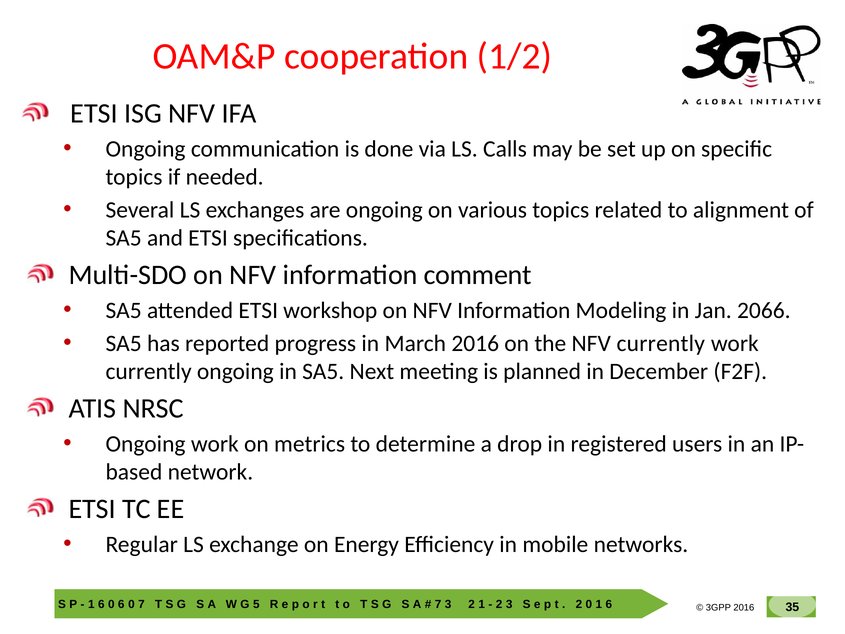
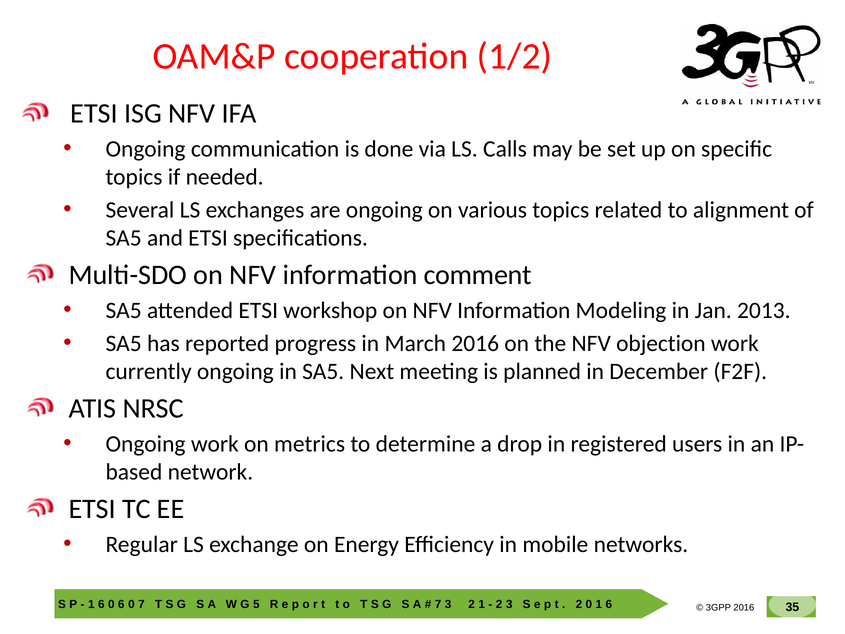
2066: 2066 -> 2013 (764, 310)
NFV currently: currently -> objection (661, 343)
